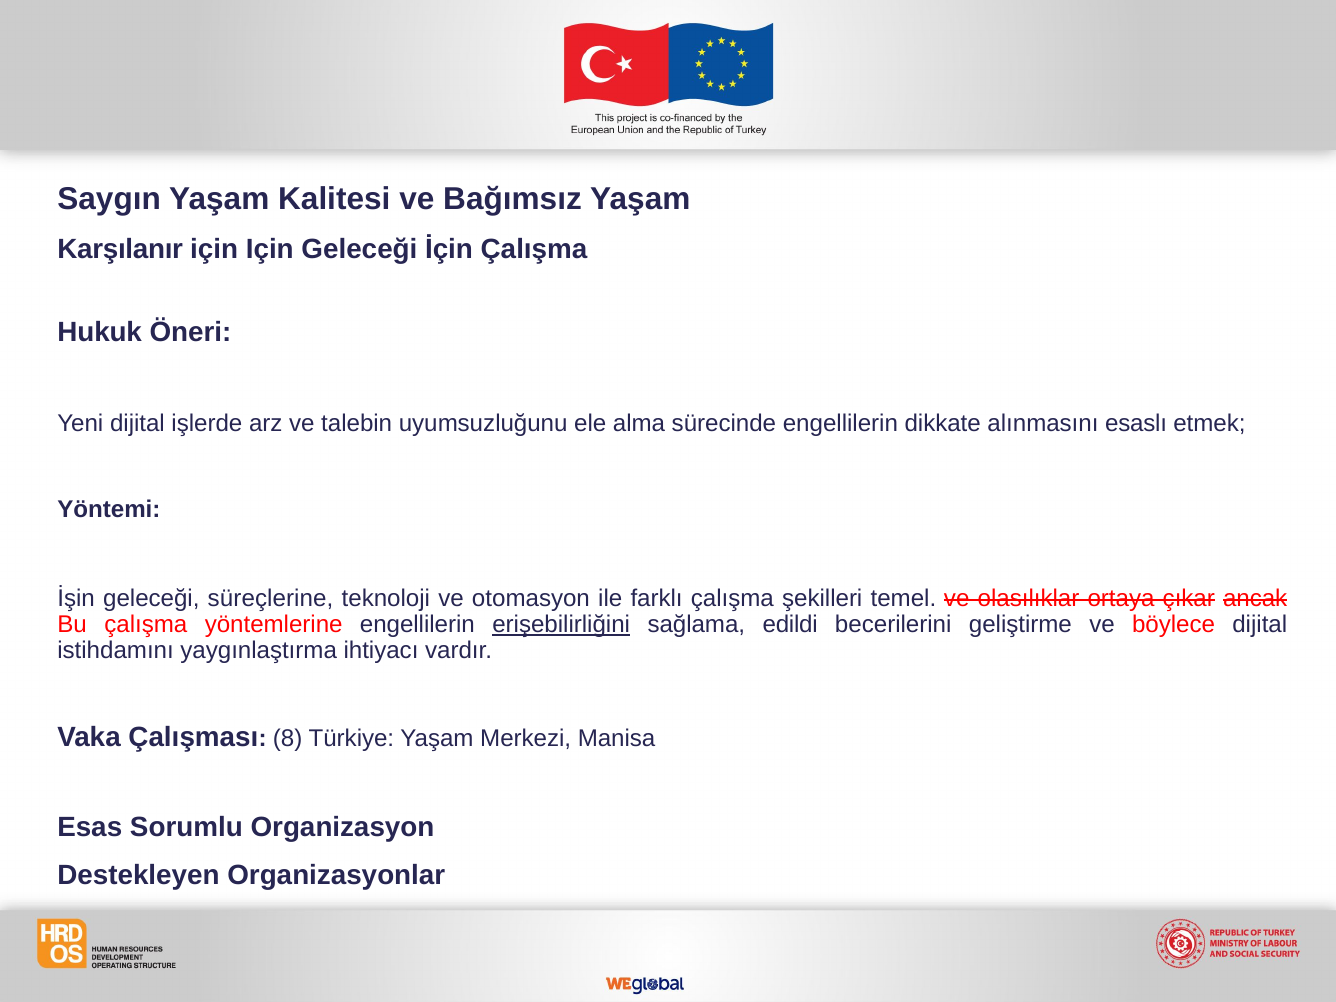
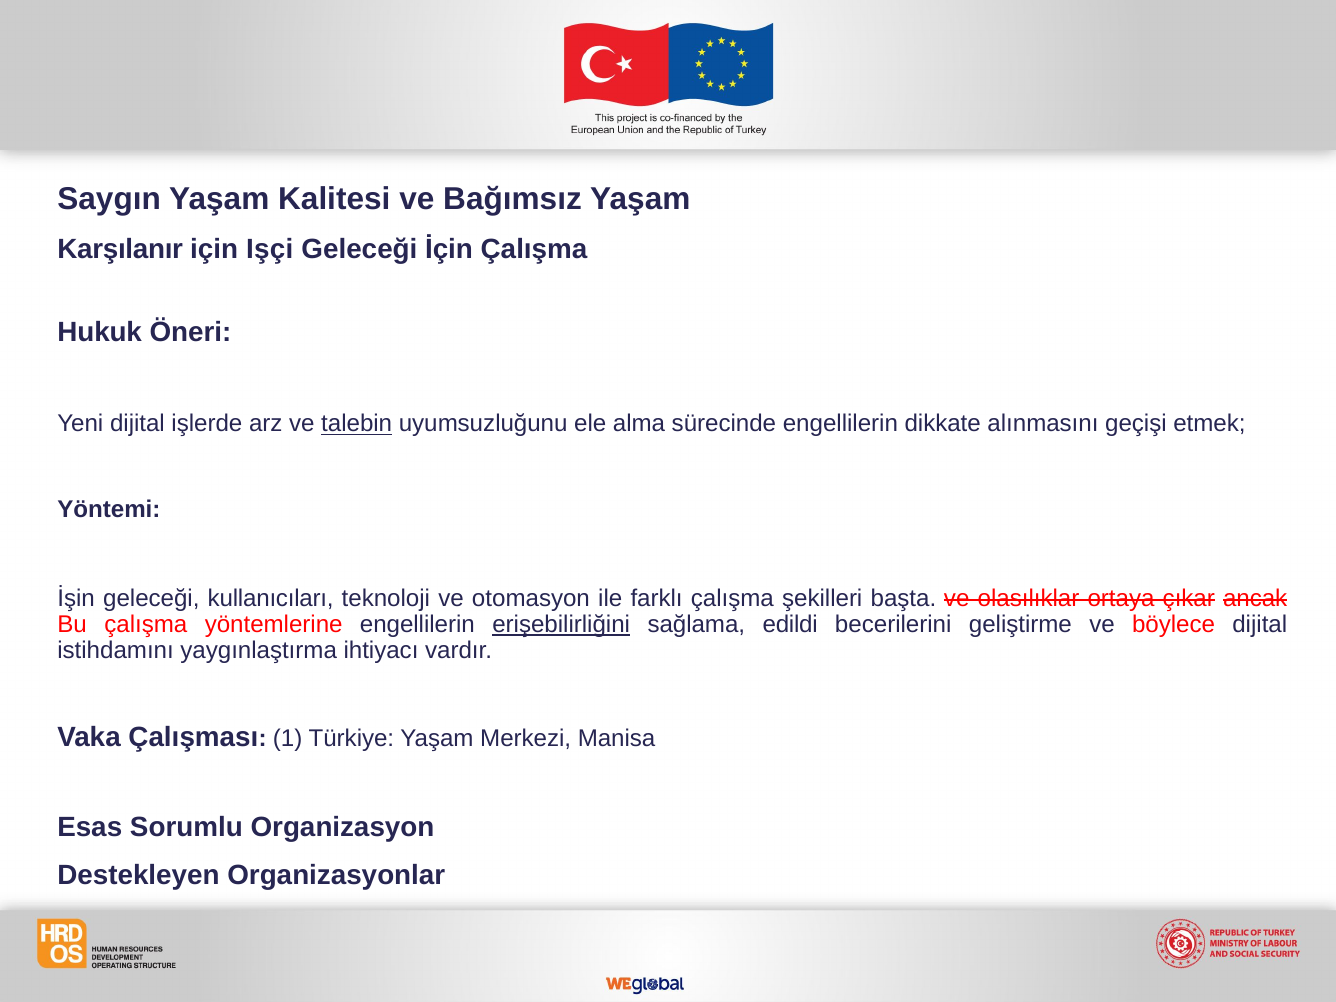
için Için: Için -> Işçi (270, 249)
talebin underline: none -> present (357, 424)
esaslı: esaslı -> geçişi (1136, 424)
süreçlerine: süreçlerine -> kullanıcıları (271, 598)
temel: temel -> başta (903, 598)
8: 8 -> 1 (288, 739)
